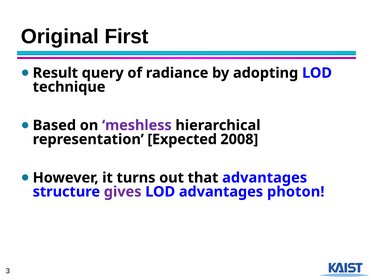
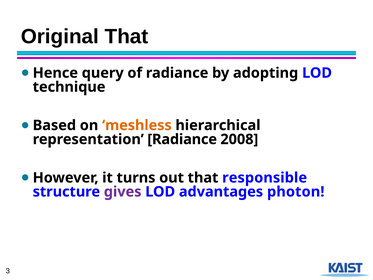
Original First: First -> That (127, 36)
Result: Result -> Hence (55, 73)
meshless colour: purple -> orange (137, 125)
representation Expected: Expected -> Radiance (182, 139)
that advantages: advantages -> responsible (265, 178)
